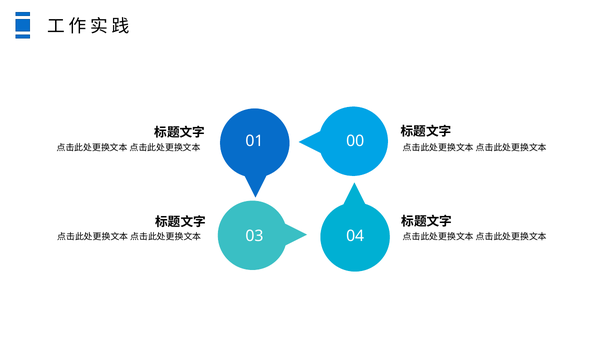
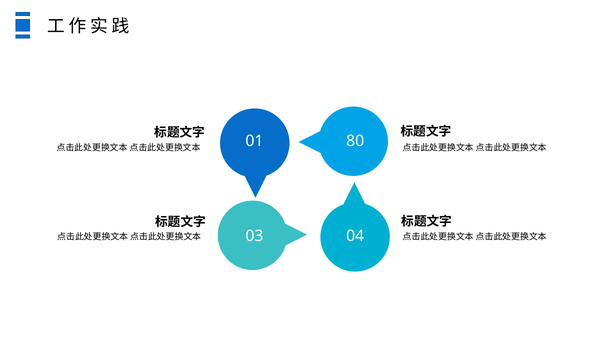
00: 00 -> 80 (355, 141)
